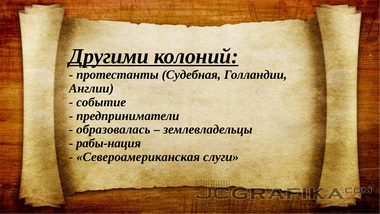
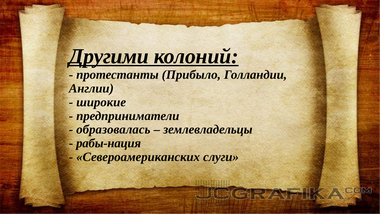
Судебная: Судебная -> Прибыло (191, 75)
событие: событие -> широкие (101, 102)
Североамериканская: Североамериканская -> Североамериканских (138, 157)
